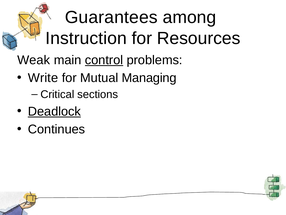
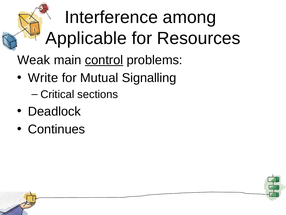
Guarantees: Guarantees -> Interference (111, 17)
Instruction: Instruction -> Applicable (86, 38)
Managing: Managing -> Signalling (149, 78)
Deadlock underline: present -> none (54, 111)
